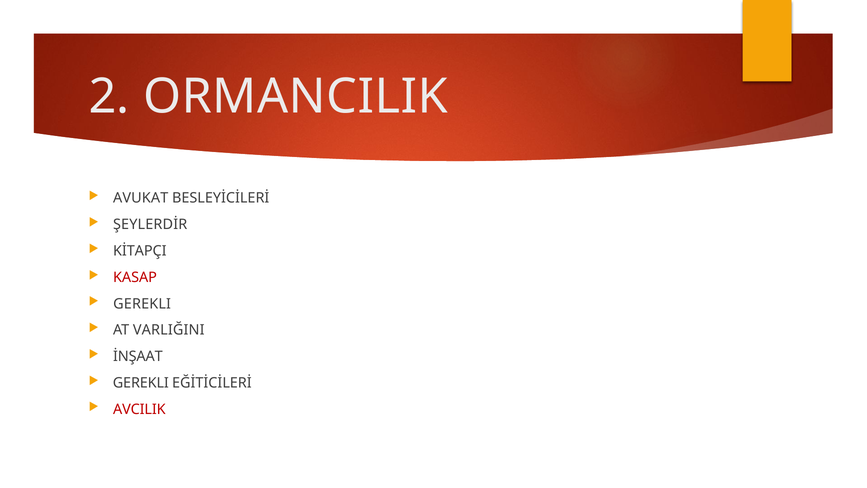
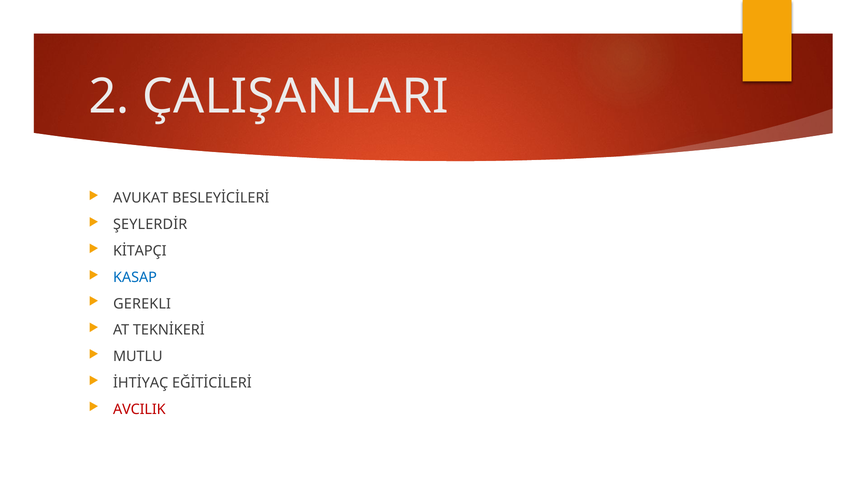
ORMANCILIK: ORMANCILIK -> ÇALIŞANLARI (296, 97)
KASAP colour: red -> blue (135, 277)
VARLIĞINI: VARLIĞINI -> TEKNİKERİ (169, 330)
İNŞAAT: İNŞAAT -> MUTLU (138, 356)
GEREKLI: GEREKLI -> İHTİYAÇ (141, 383)
